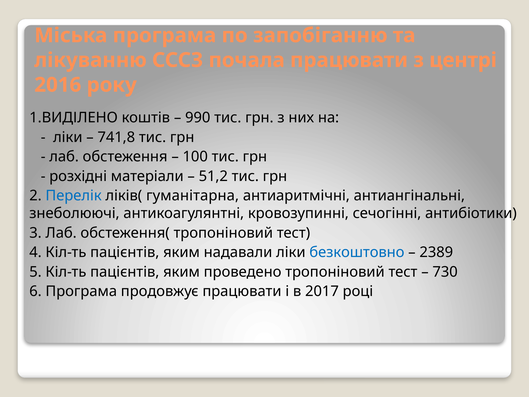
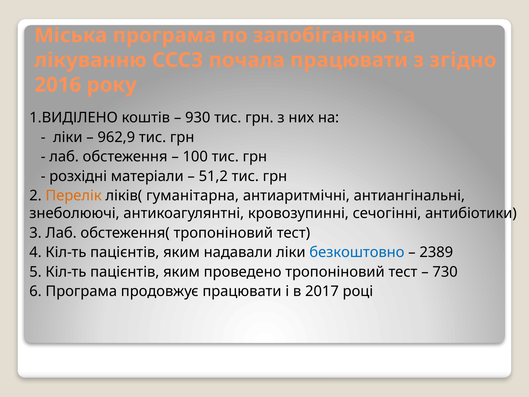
центрі: центрі -> згідно (463, 60)
990: 990 -> 930 (198, 118)
741,8: 741,8 -> 962,9 (116, 137)
Перелік colour: blue -> orange (74, 196)
